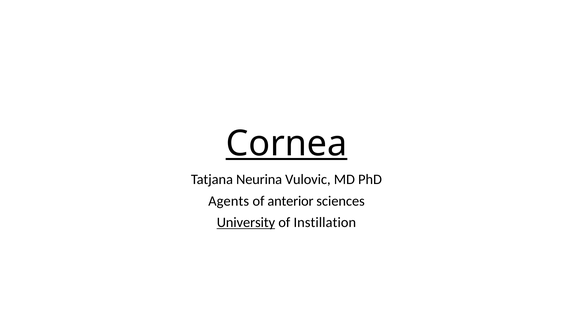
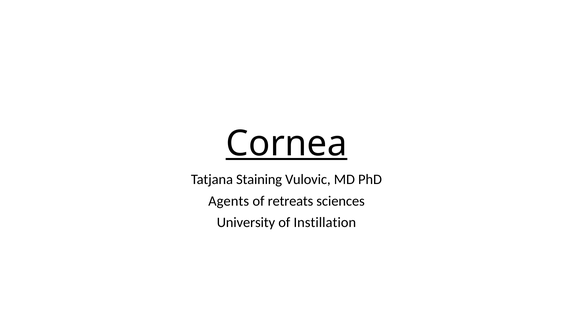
Neurina: Neurina -> Staining (259, 179)
anterior: anterior -> retreats (290, 201)
University underline: present -> none (246, 222)
